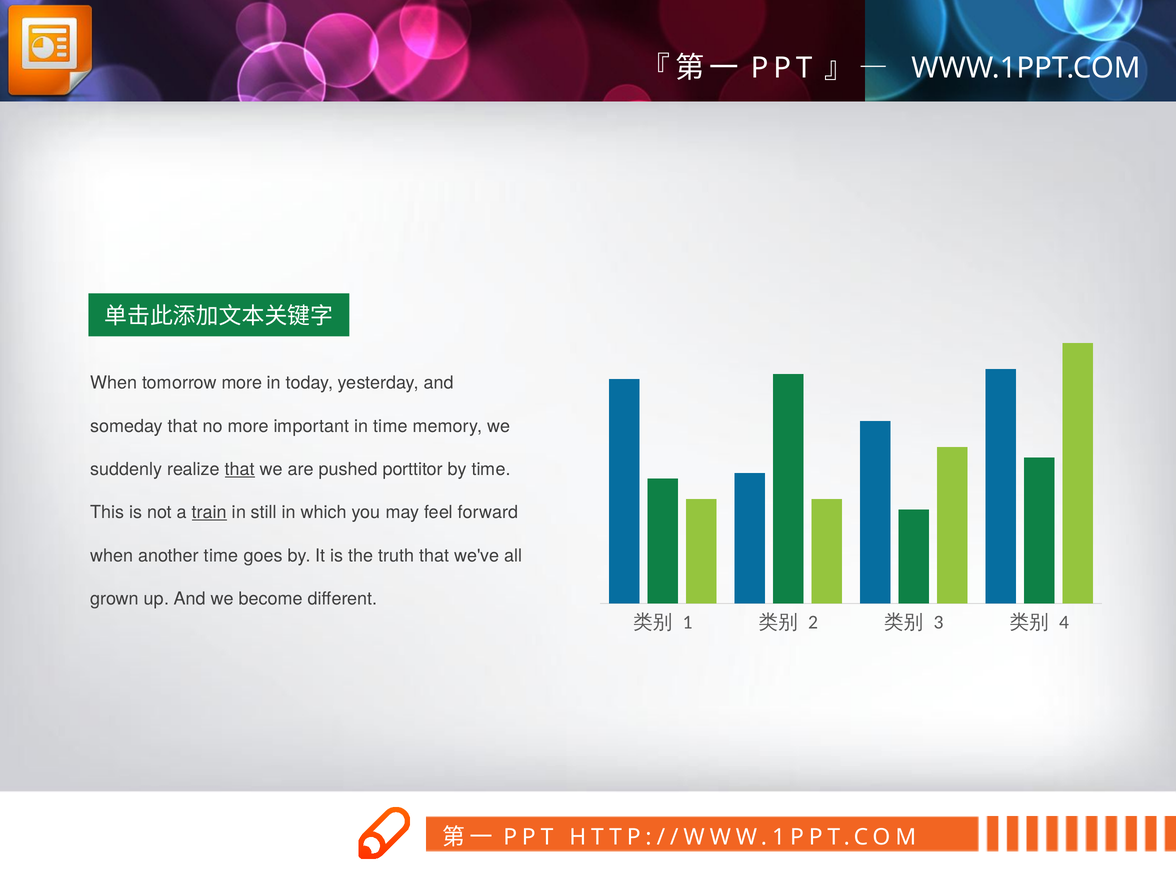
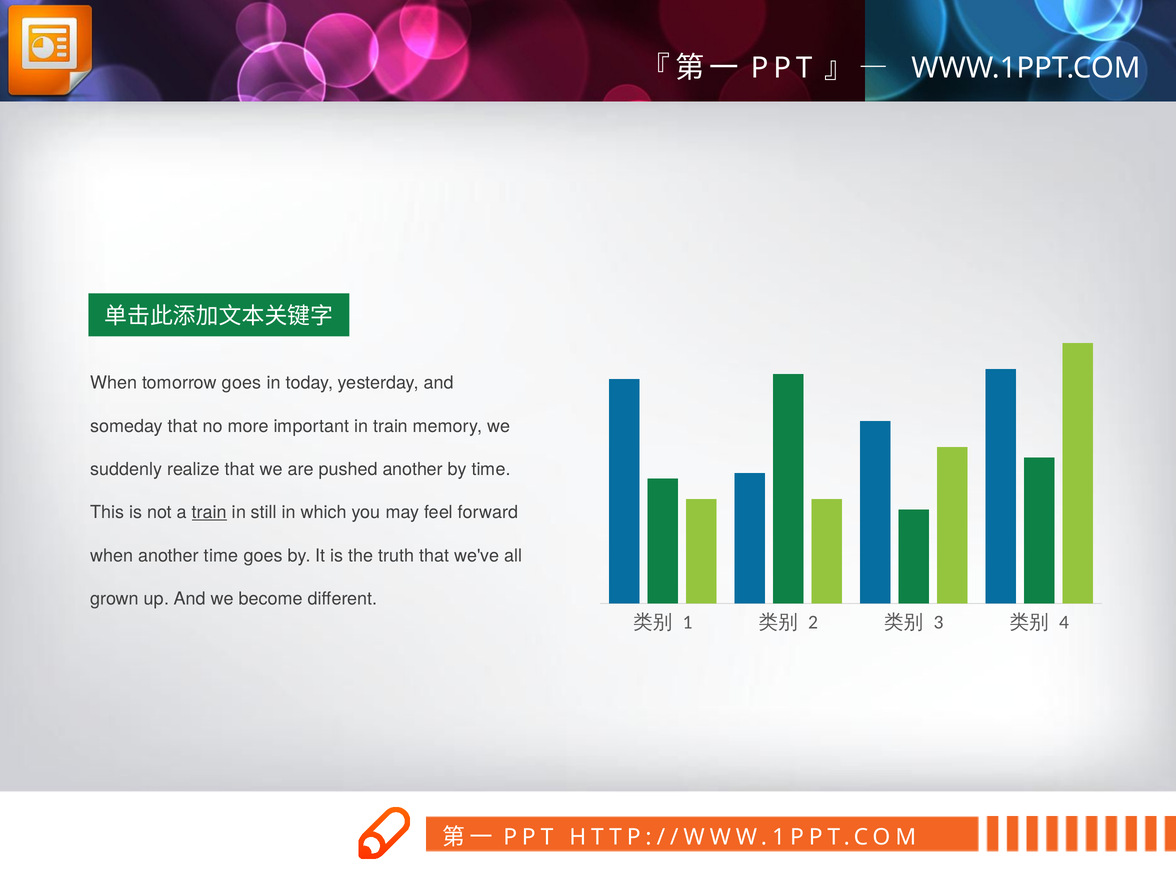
tomorrow more: more -> goes (242, 383)
in time: time -> train (391, 426)
that underline: present -> none (240, 469)
pushed porttitor: porttitor -> another (413, 469)
